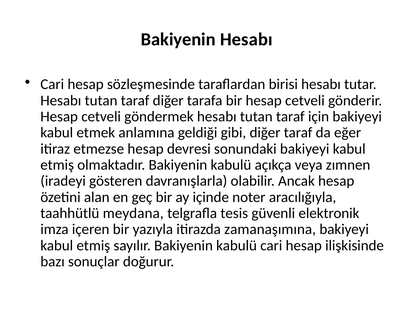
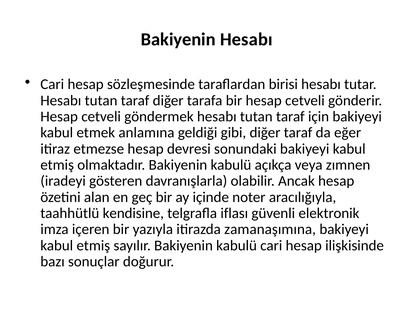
meydana: meydana -> kendisine (133, 214)
tesis: tesis -> iflası (234, 214)
